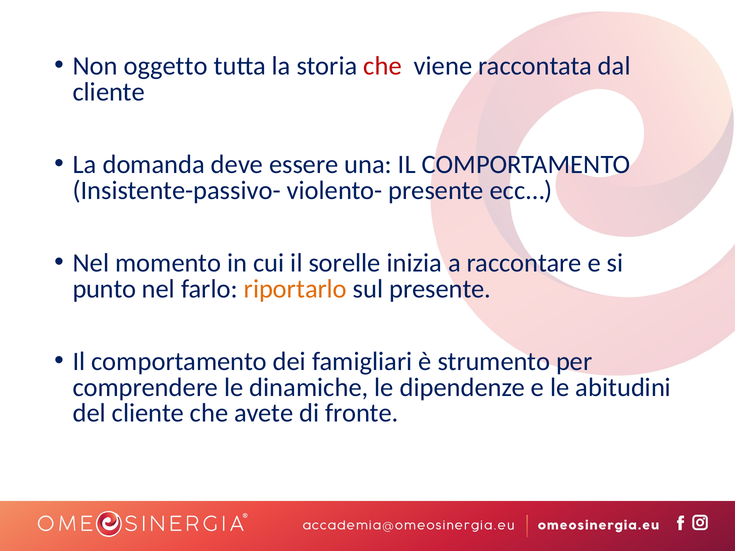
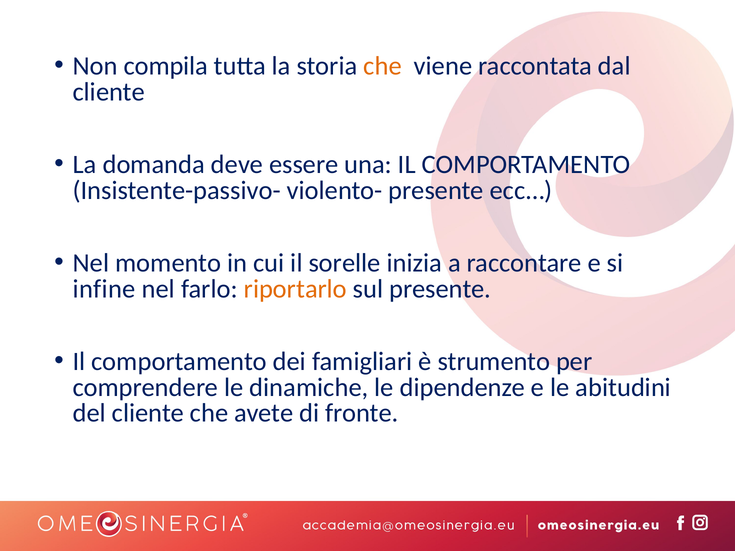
oggetto: oggetto -> compila (166, 66)
che colour: red -> orange (383, 66)
punto: punto -> infine (104, 289)
